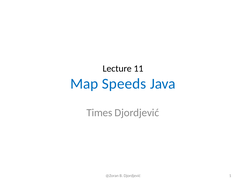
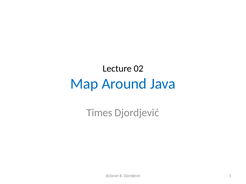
11: 11 -> 02 (139, 69)
Speeds: Speeds -> Around (124, 84)
